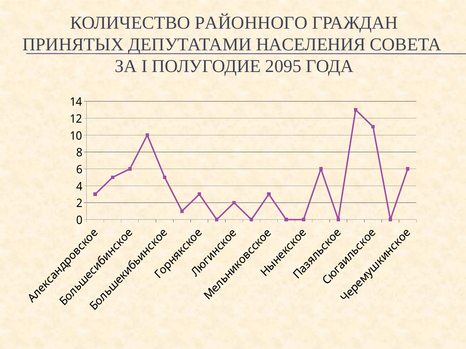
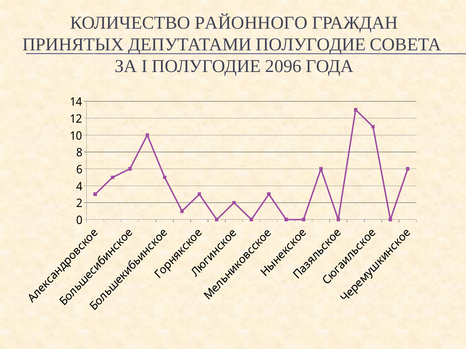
ДЕПУТАТАМИ НАСЕЛЕНИЯ: НАСЕЛЕНИЯ -> ПОЛУГОДИЕ (311, 45)
2095: 2095 -> 2096 (283, 66)
